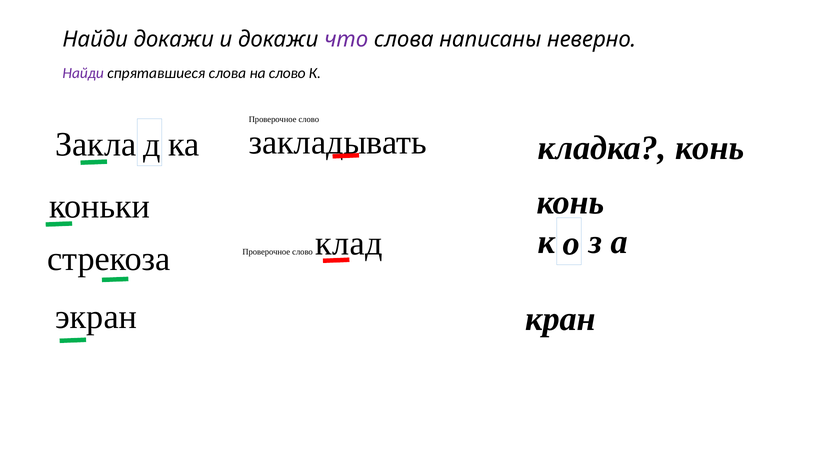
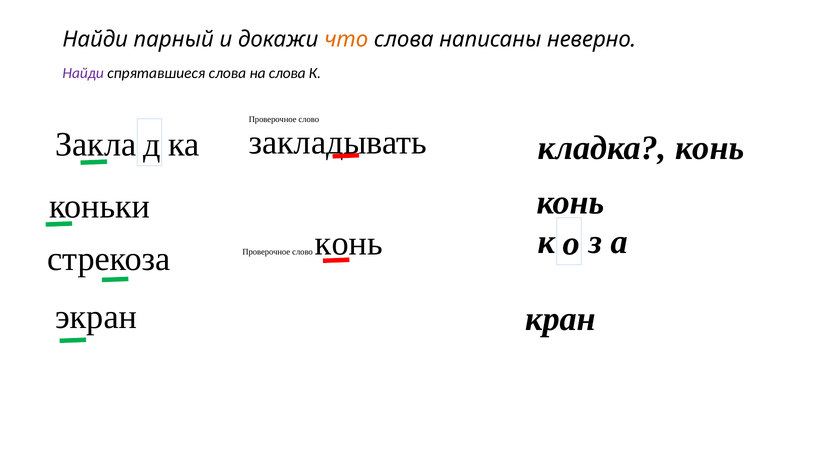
Найди докажи: докажи -> парный (174, 39)
что colour: purple -> orange (346, 39)
на слово: слово -> слова (287, 73)
слово клад: клад -> конь (349, 243)
